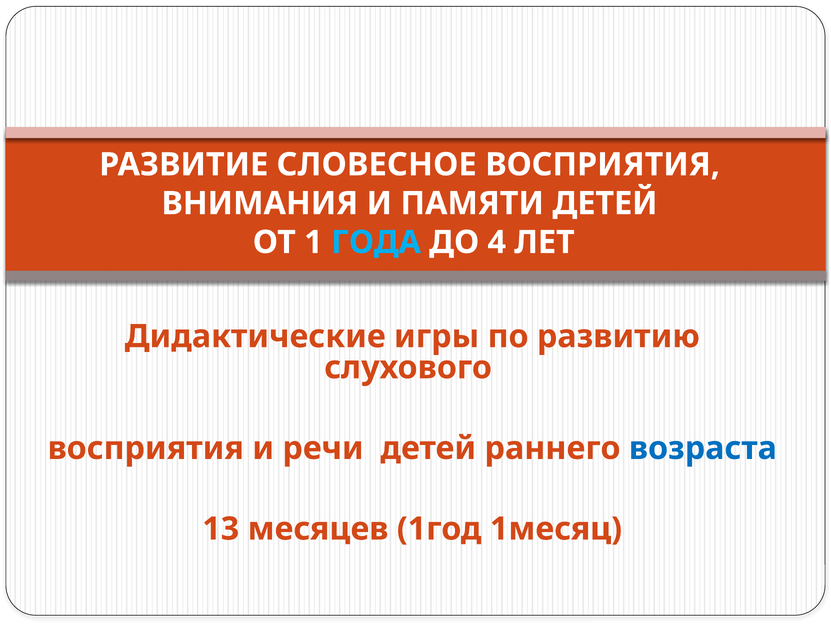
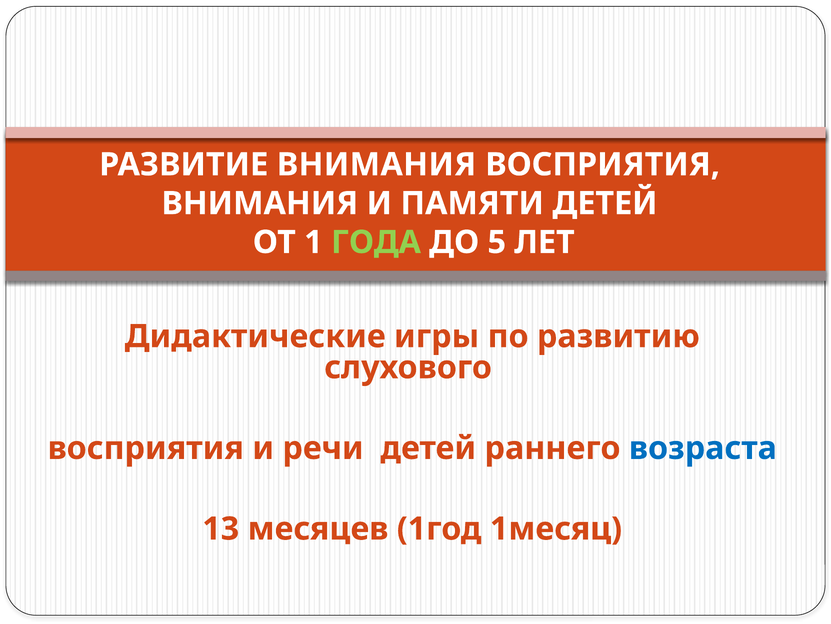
РАЗВИТИЕ СЛОВЕСНОЕ: СЛОВЕСНОЕ -> ВНИМАНИЯ (377, 164)
ГОДА colour: light blue -> light green (376, 242)
4: 4 -> 5 (497, 242)
